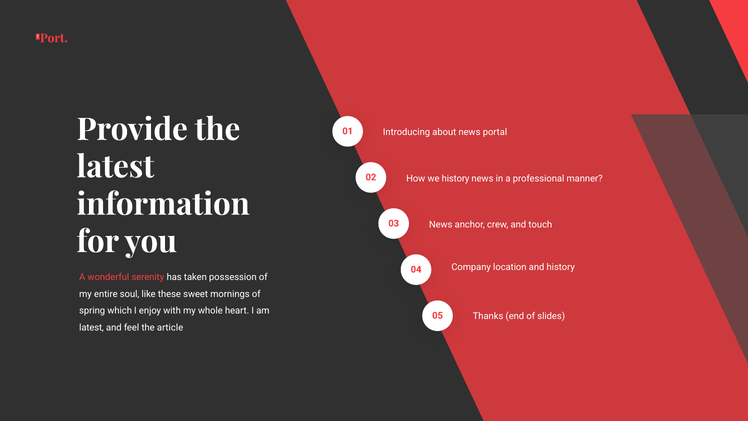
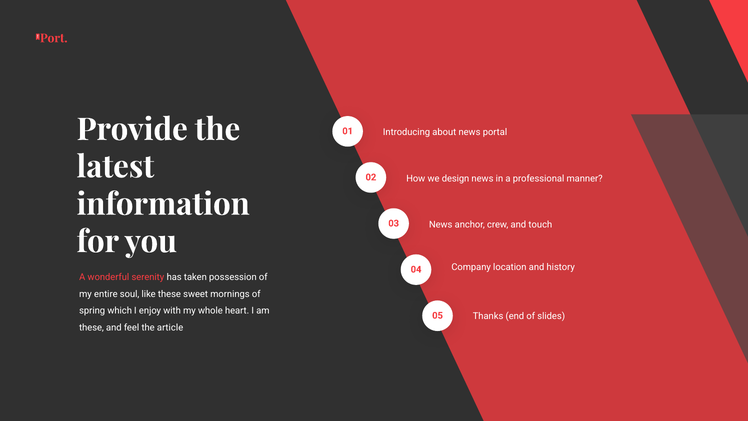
we history: history -> design (456, 178)
latest: latest -> these (92, 328)
